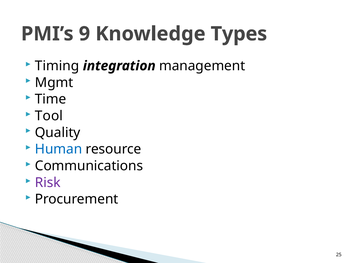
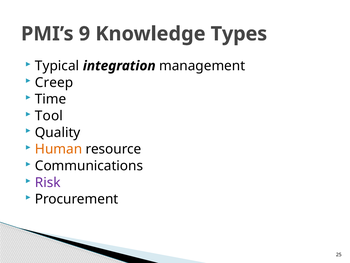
Timing: Timing -> Typical (57, 66)
Mgmt: Mgmt -> Creep (54, 82)
Human colour: blue -> orange (59, 149)
